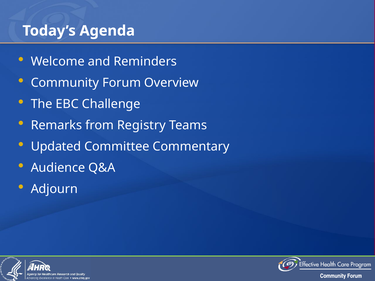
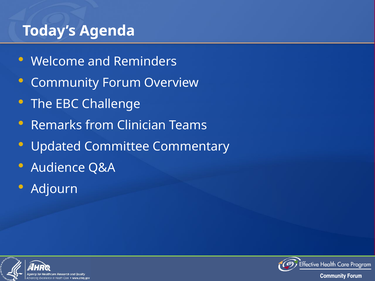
Registry: Registry -> Clinician (141, 125)
